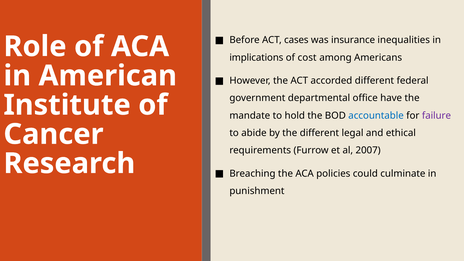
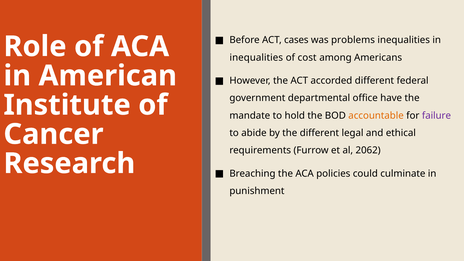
insurance: insurance -> problems (353, 40)
implications: implications -> inequalities (256, 58)
accountable colour: blue -> orange (376, 116)
2007: 2007 -> 2062 (368, 150)
